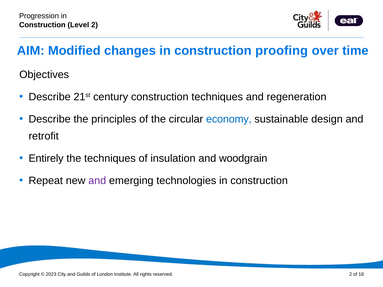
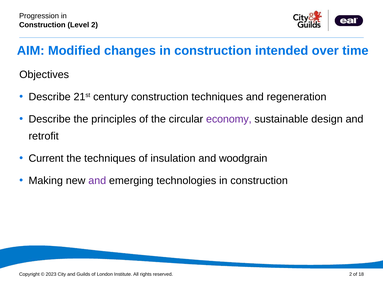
proofing: proofing -> intended (282, 51)
economy colour: blue -> purple (229, 119)
Entirely: Entirely -> Current (46, 159)
Repeat: Repeat -> Making (46, 181)
